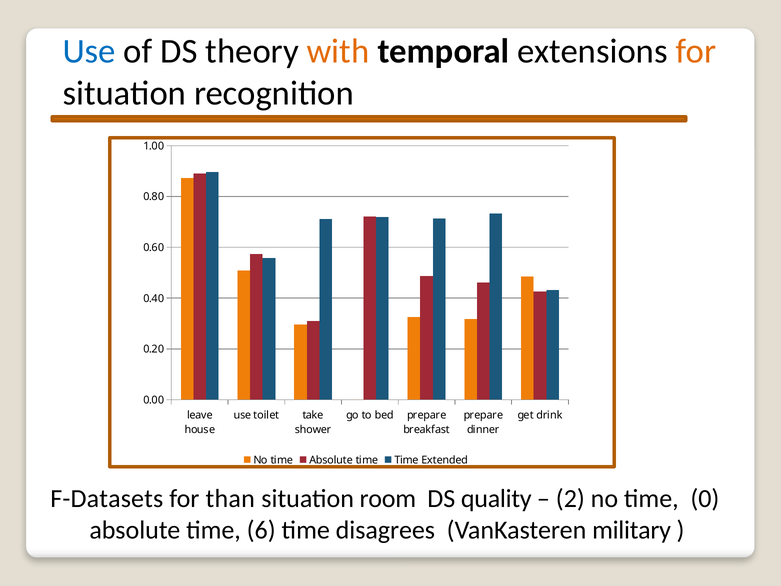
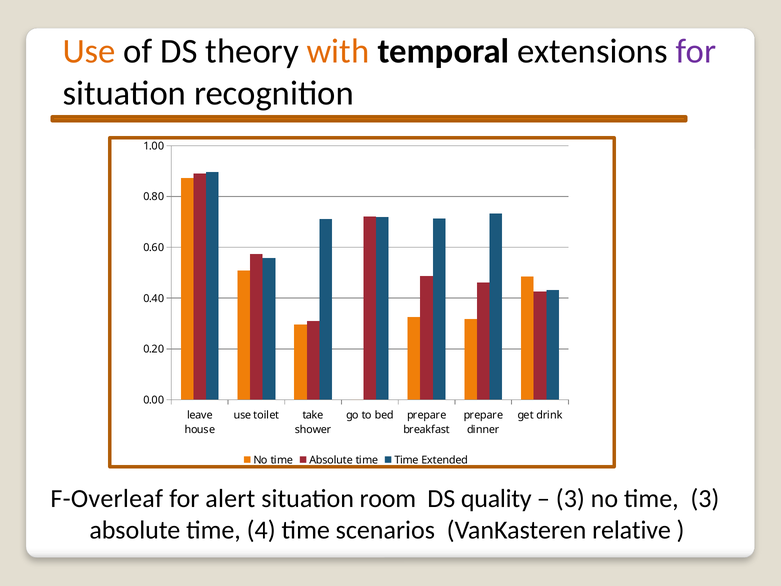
Use colour: blue -> orange (89, 51)
for colour: orange -> purple (696, 51)
F-Datasets: F-Datasets -> F-Overleaf (107, 499)
than: than -> alert (230, 499)
2: 2 -> 3 (570, 499)
time 0: 0 -> 3 (705, 499)
6: 6 -> 4 (261, 530)
disagrees: disagrees -> scenarios (385, 530)
military: military -> relative (632, 530)
